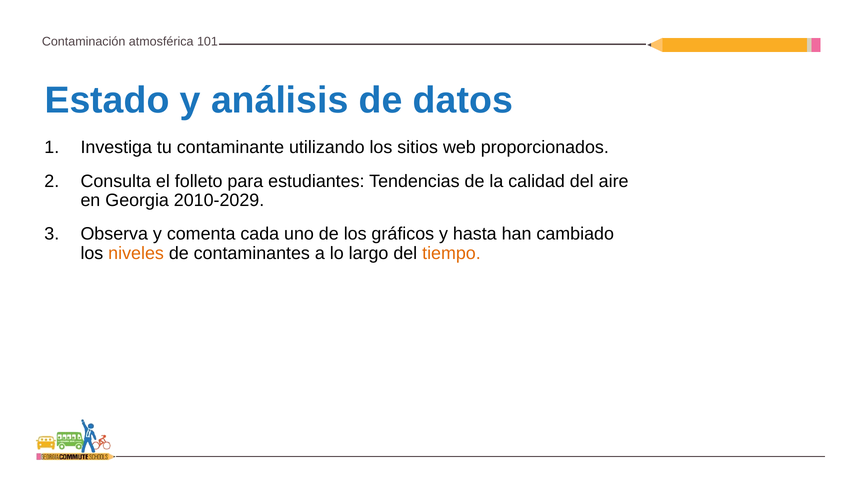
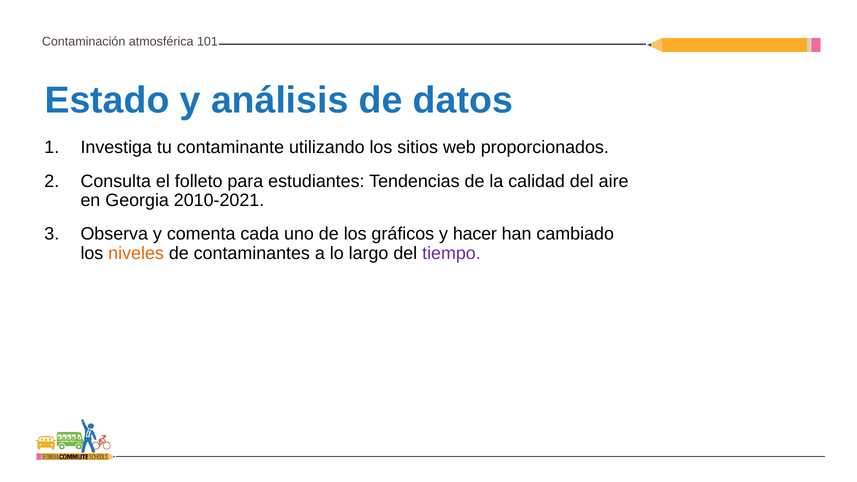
2010-2029: 2010-2029 -> 2010-2021 (219, 200)
hasta: hasta -> hacer (475, 234)
tiempo colour: orange -> purple (451, 253)
